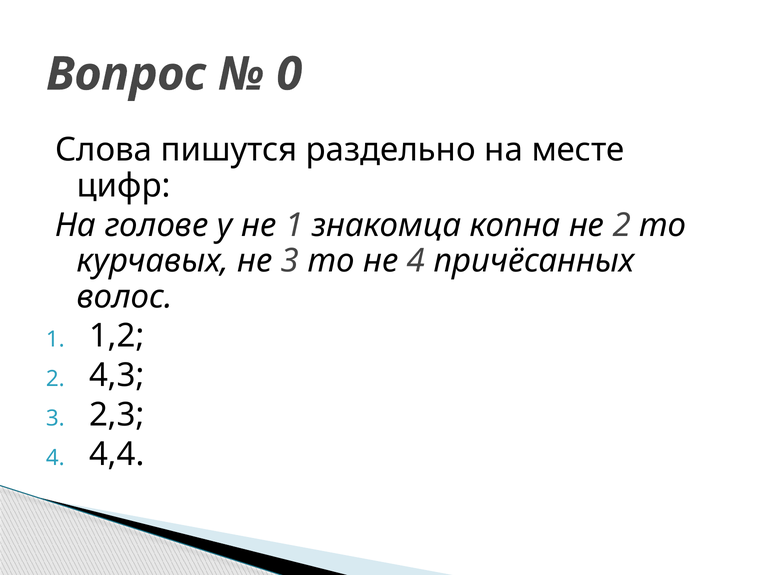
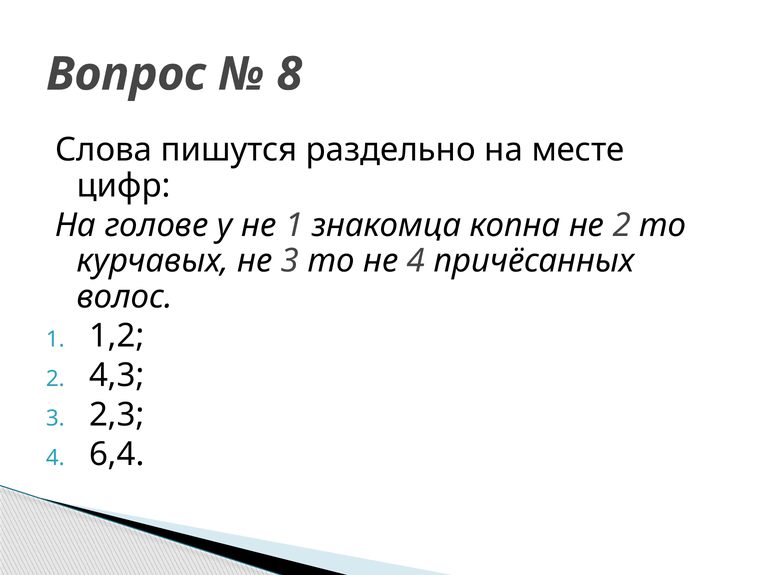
0: 0 -> 8 (289, 74)
4,4: 4,4 -> 6,4 (117, 455)
